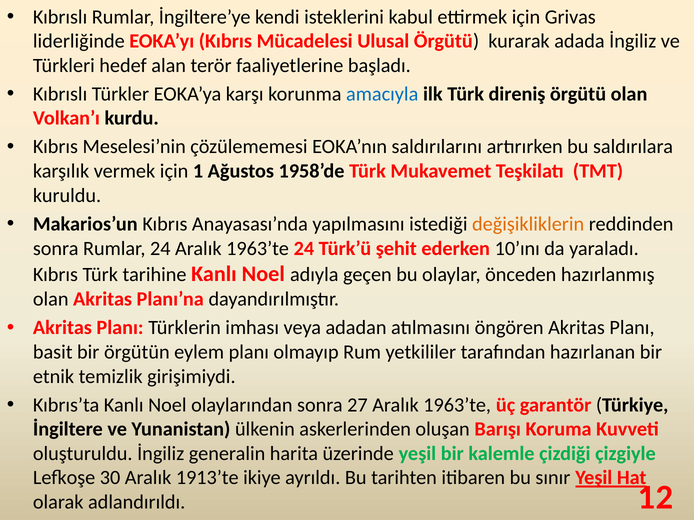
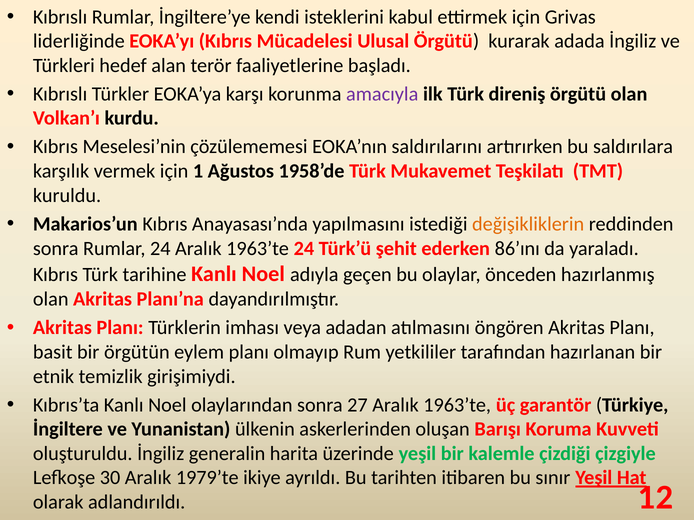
amacıyla colour: blue -> purple (382, 94)
10’ını: 10’ını -> 86’ını (517, 249)
1913’te: 1913’te -> 1979’te (207, 478)
